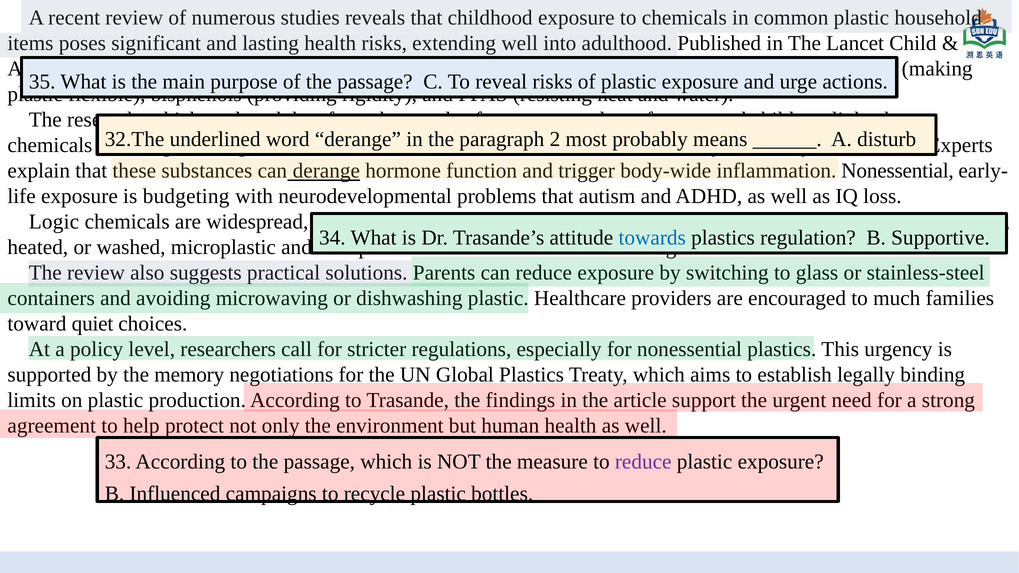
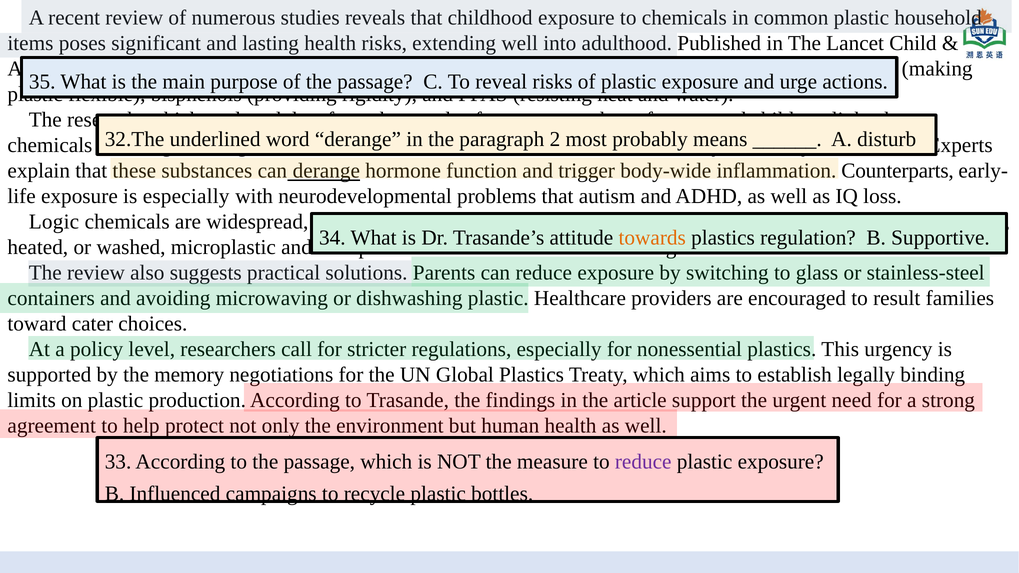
Nonessential: Nonessential -> Counterparts (898, 171)
is budgeting: budgeting -> especially (186, 196)
towards colour: blue -> orange (652, 238)
much: much -> result (897, 298)
quiet: quiet -> cater (92, 324)
